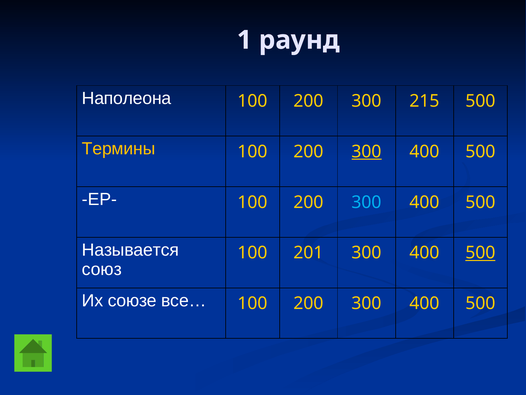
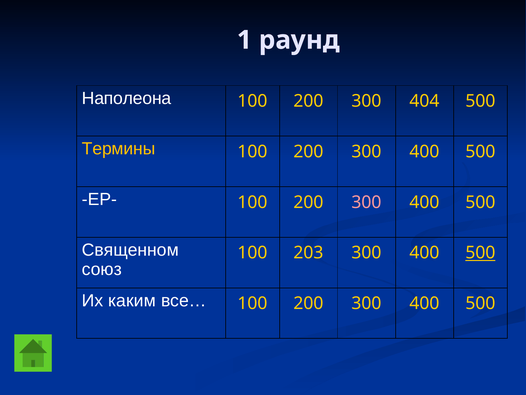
215: 215 -> 404 (425, 101)
300 underline: present -> none (367, 151)
300 colour: light blue -> pink (367, 202)
Называется: Называется -> Священном (130, 250)
201: 201 -> 203 (309, 253)
союзе: союзе -> каким (132, 300)
